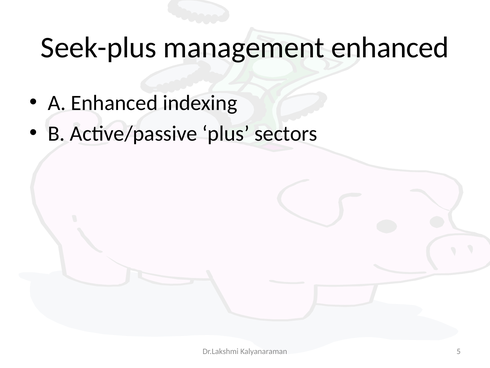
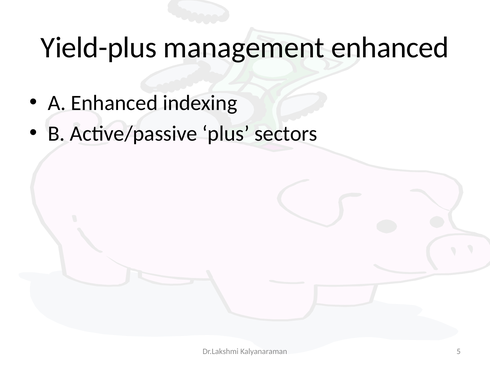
Seek-plus: Seek-plus -> Yield-plus (99, 47)
